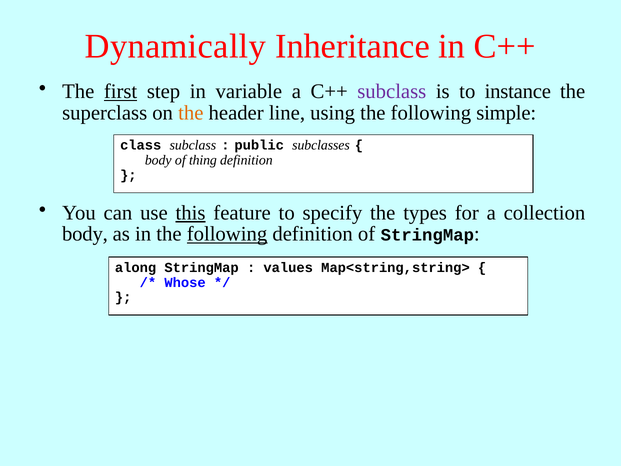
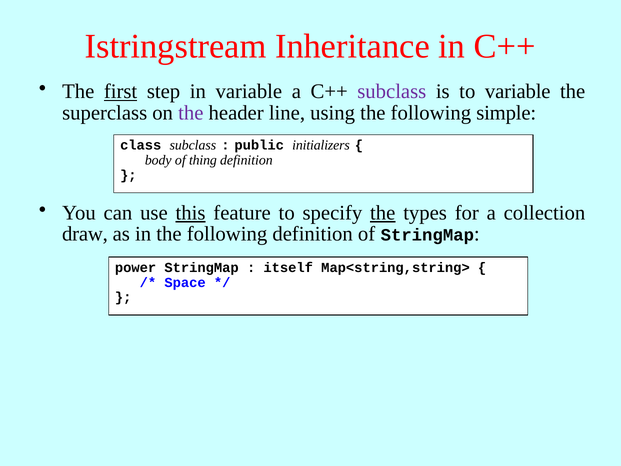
Dynamically: Dynamically -> Istringstream (176, 46)
to instance: instance -> variable (518, 92)
the colour: orange -> purple (191, 113)
subclasses: subclasses -> initializers (321, 145)
the underline: none -> present (383, 213)
body: body -> draw (85, 234)
following underline: present -> none (227, 234)
along: along -> power (136, 267)
values: values -> itself (288, 267)
Whose: Whose -> Space (185, 282)
